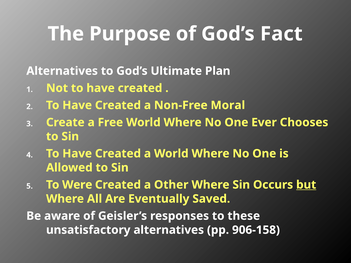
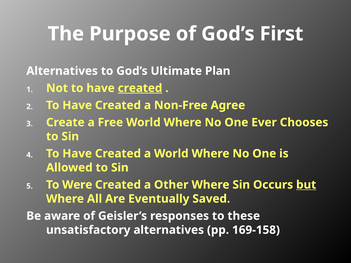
Fact: Fact -> First (282, 34)
created underline: none -> present (140, 88)
Moral: Moral -> Agree (228, 105)
906-158: 906-158 -> 169-158 (256, 230)
